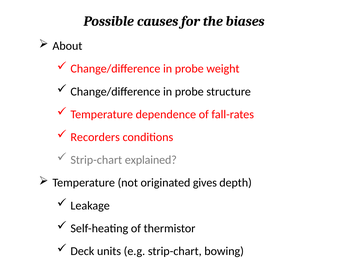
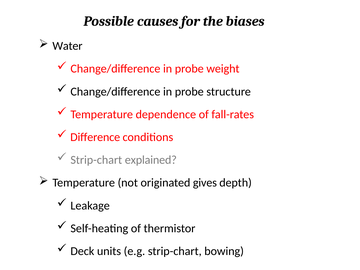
About: About -> Water (67, 46)
Recorders: Recorders -> Difference (95, 137)
